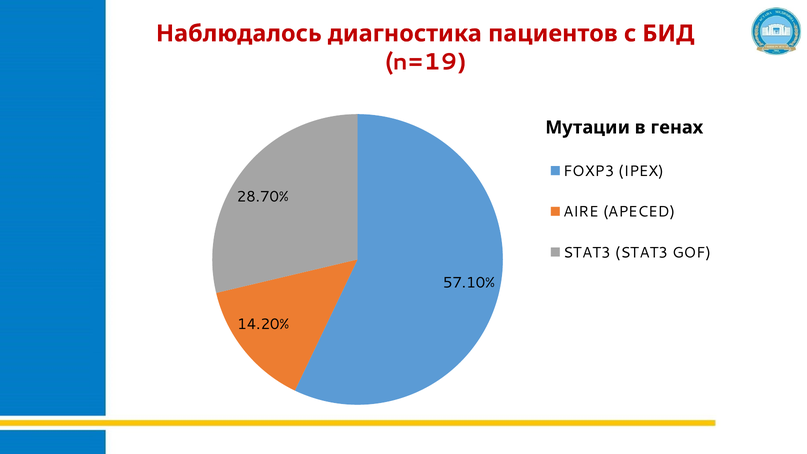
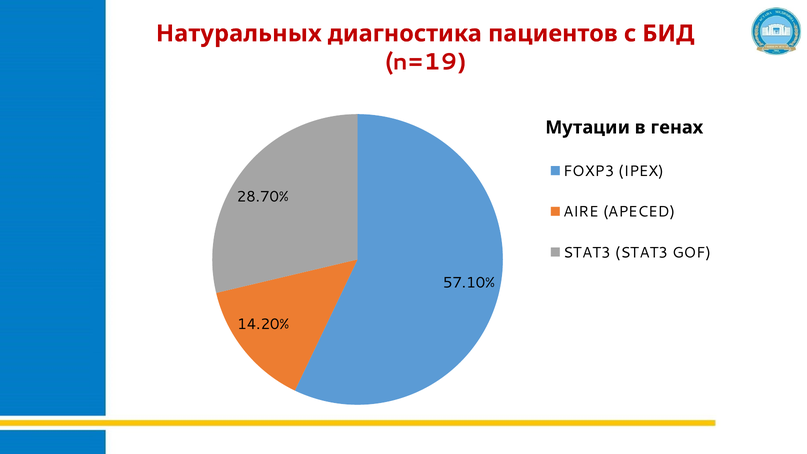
Наблюдалось: Наблюдалось -> Натуральных (239, 34)
